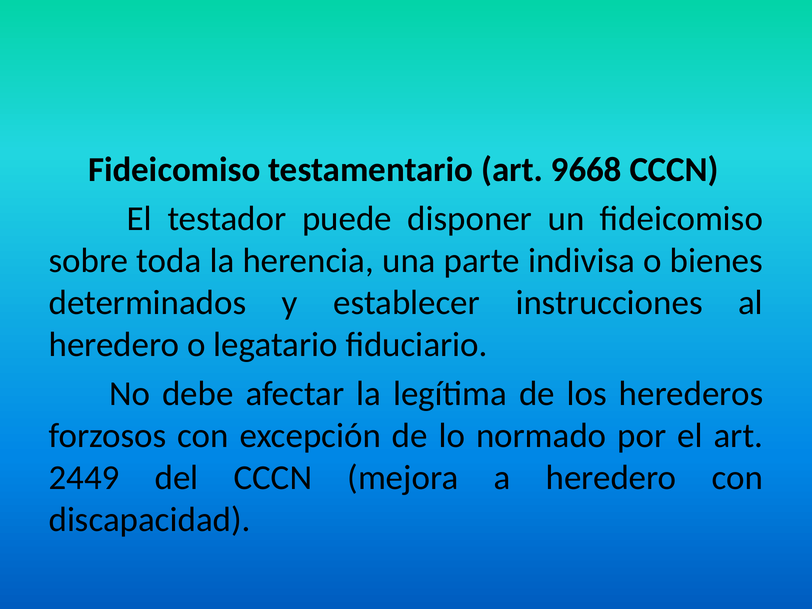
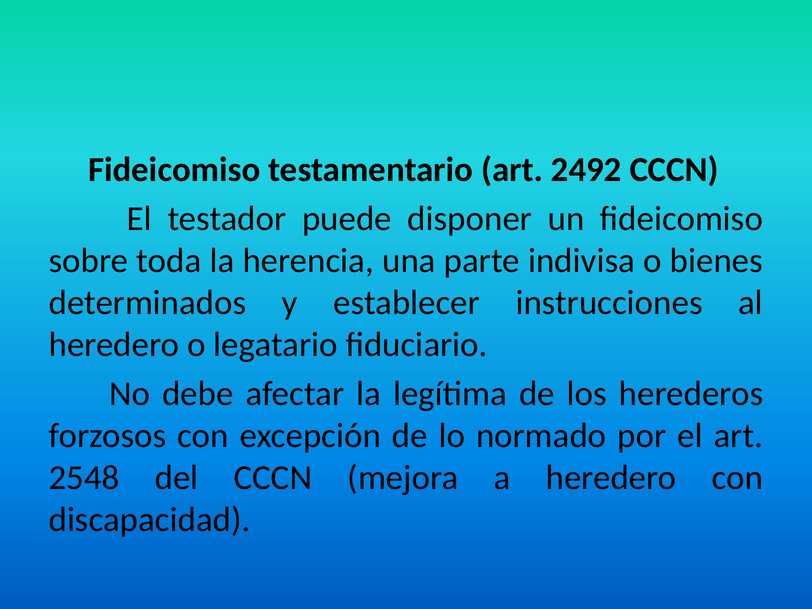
9668: 9668 -> 2492 (586, 170)
2449: 2449 -> 2548 (84, 478)
